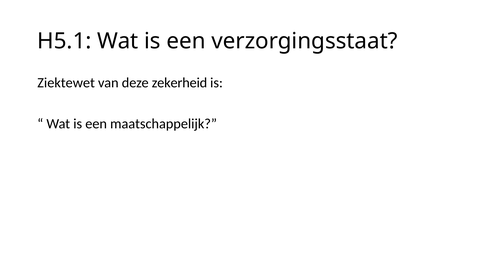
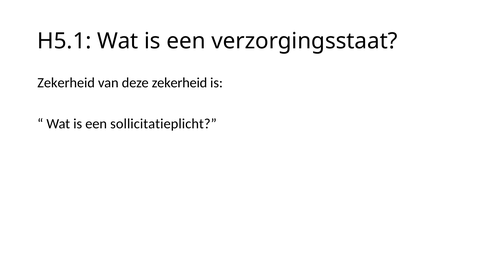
Ziektewet: Ziektewet -> Zekerheid (66, 83)
maatschappelijk: maatschappelijk -> sollicitatieplicht (163, 124)
